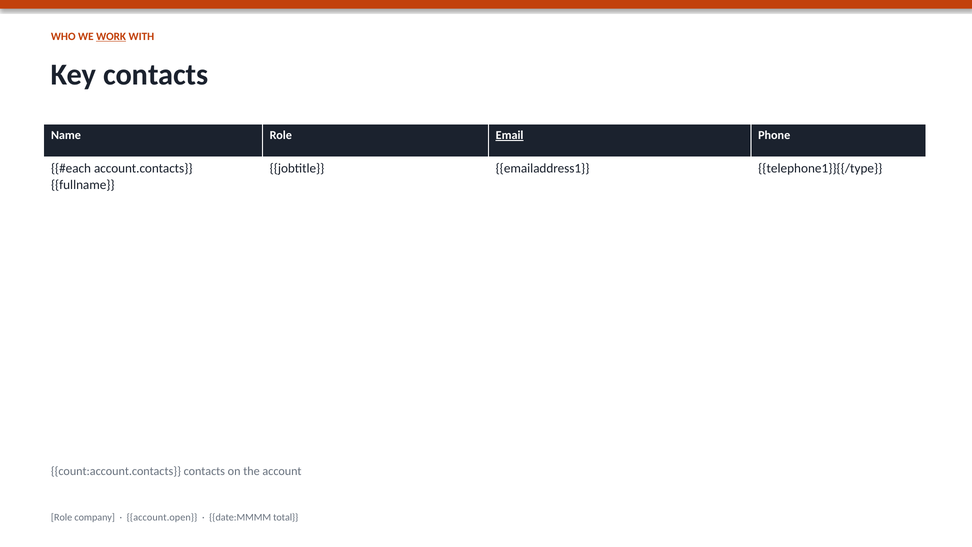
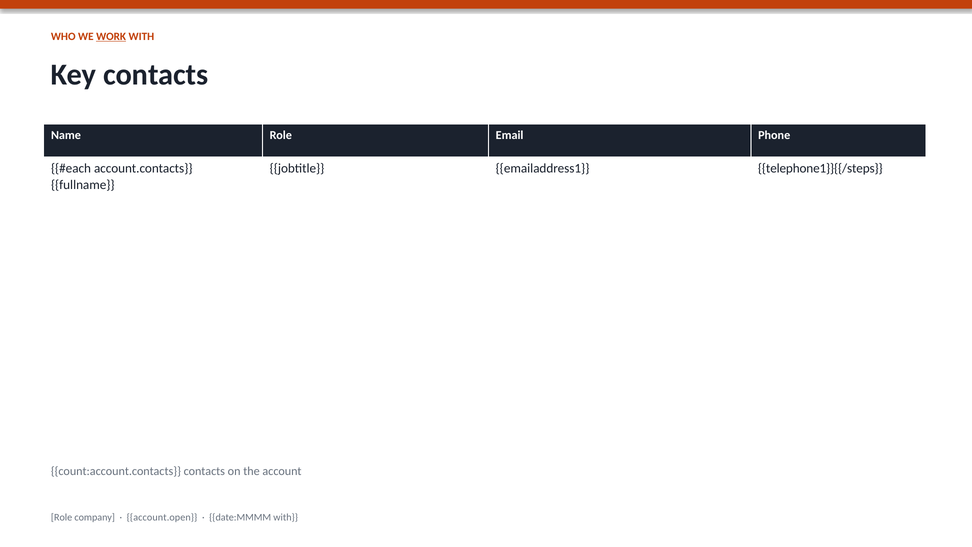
Email underline: present -> none (510, 135)
telephone1}}{{/type: telephone1}}{{/type -> telephone1}}{{/steps (820, 169)
date:MMMM total: total -> with (286, 517)
